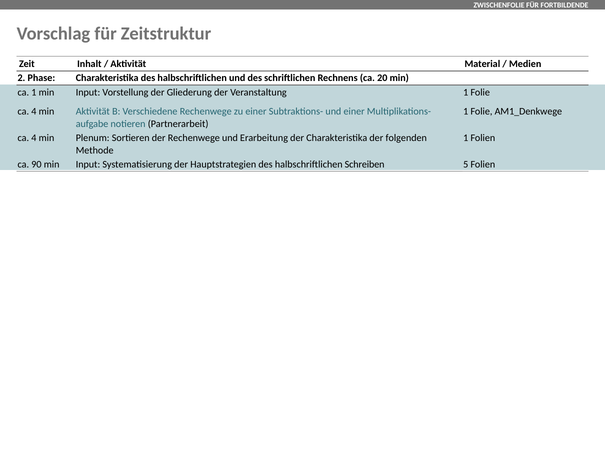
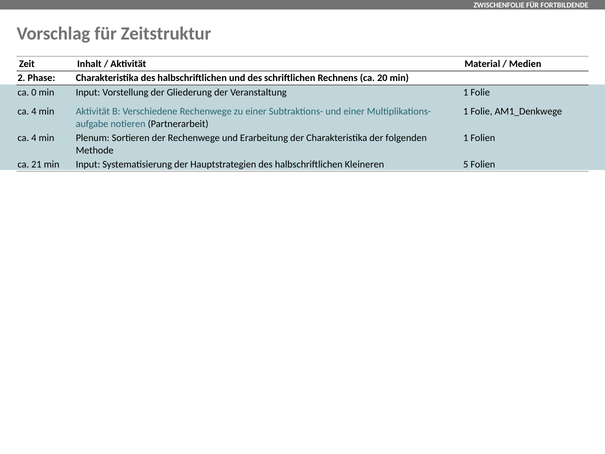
ca 1: 1 -> 0 (34, 92)
90: 90 -> 21 (36, 164)
Schreiben: Schreiben -> Kleineren (364, 164)
